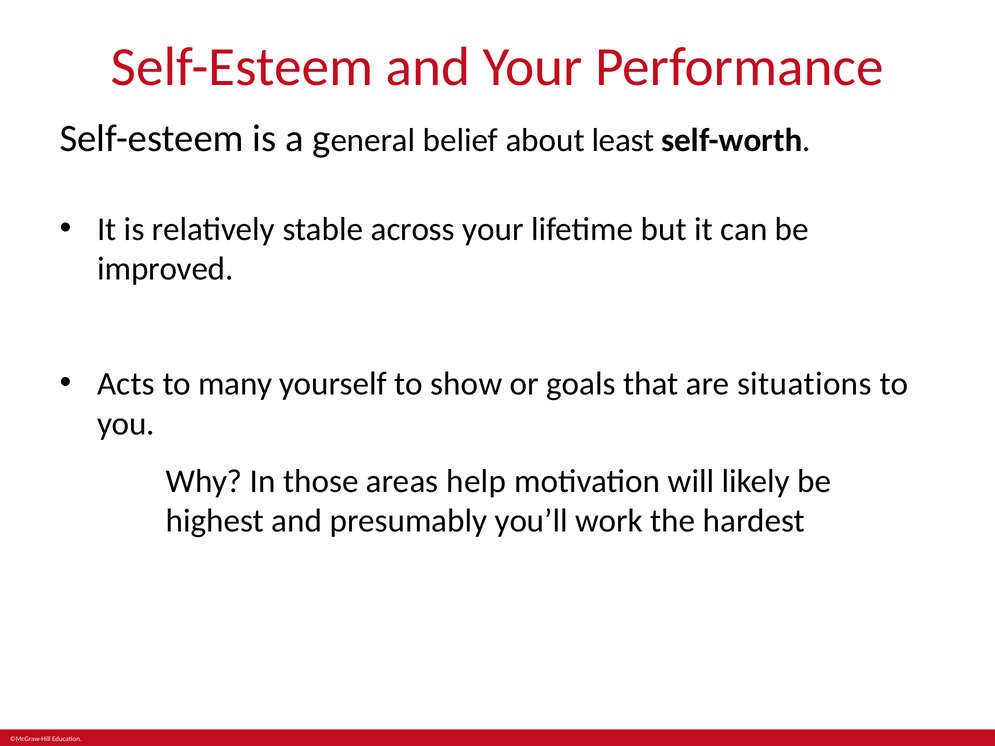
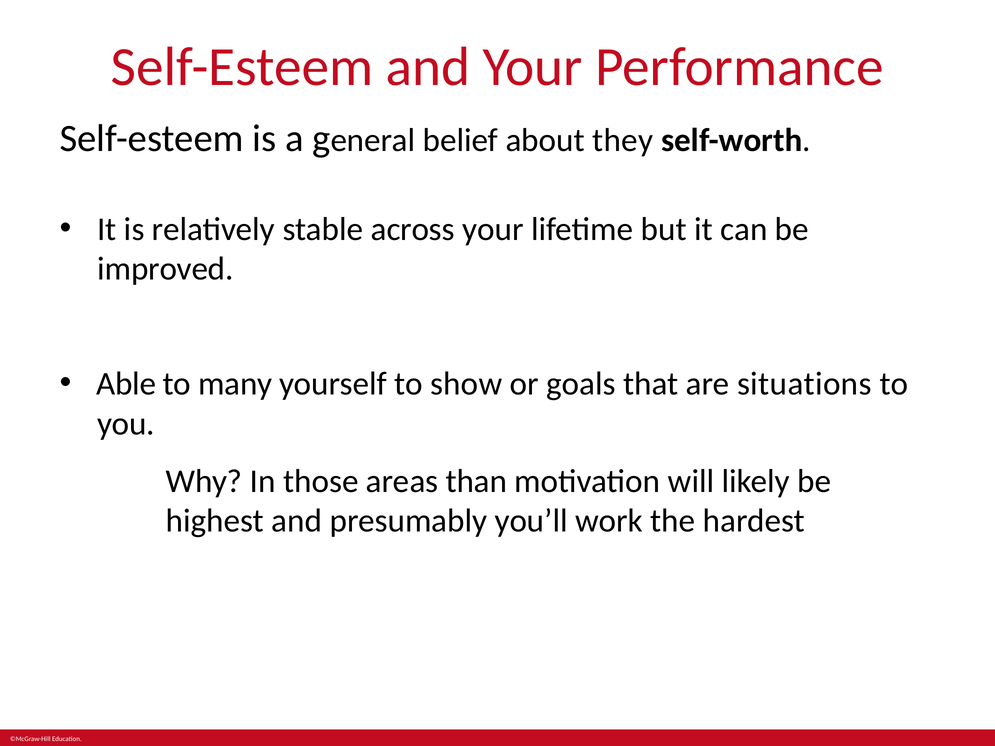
least: least -> they (623, 140)
Acts: Acts -> Able (126, 384)
help: help -> than (476, 481)
